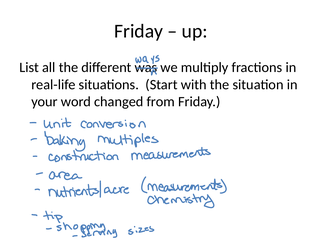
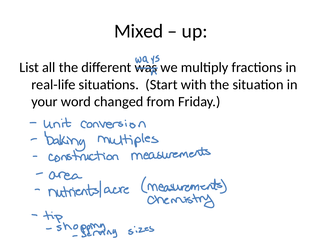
Friday: Friday -> Mixed (139, 31)
